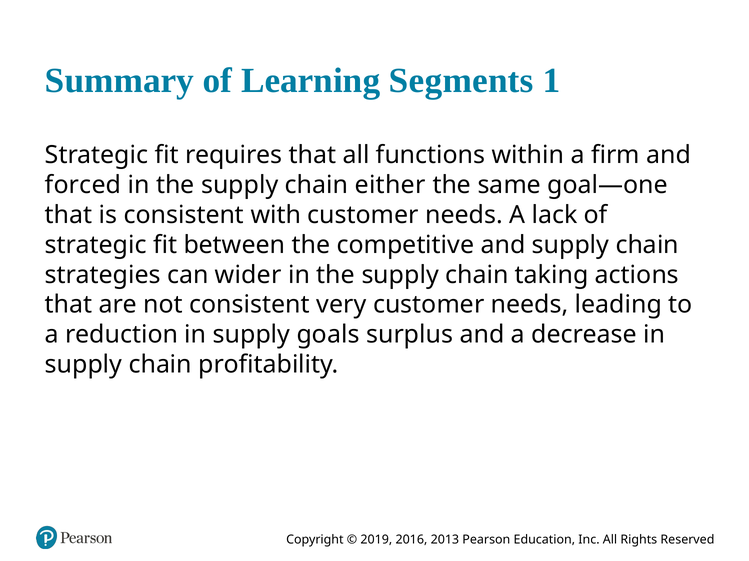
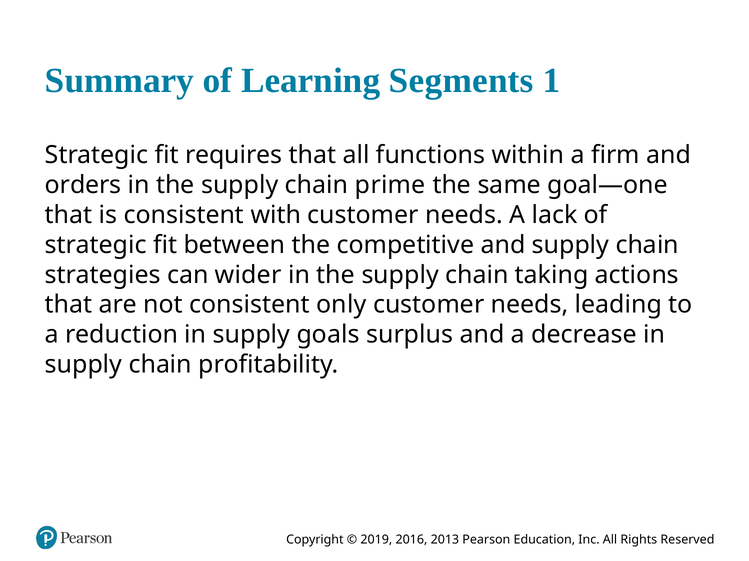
forced: forced -> orders (83, 185)
either: either -> prime (390, 185)
very: very -> only (341, 305)
